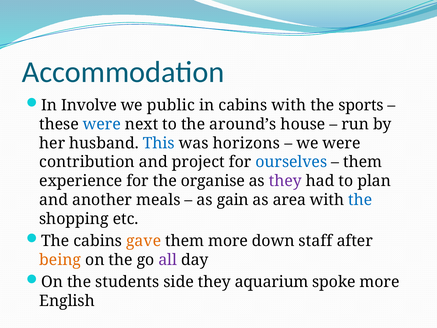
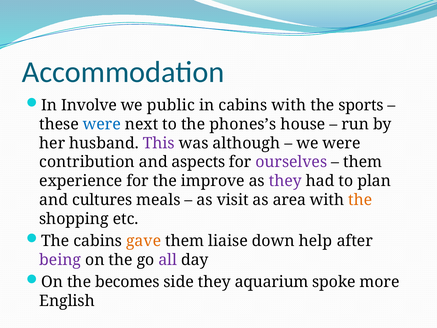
around’s: around’s -> phones’s (243, 124)
This colour: blue -> purple (159, 143)
horizons: horizons -> although (246, 143)
project: project -> aspects (198, 162)
ourselves colour: blue -> purple (291, 162)
organise: organise -> improve (213, 181)
another: another -> cultures (102, 200)
gain: gain -> visit (233, 200)
the colour: blue -> orange (360, 200)
them more: more -> liaise (228, 241)
staff: staff -> help (316, 241)
being colour: orange -> purple (60, 260)
students: students -> becomes (127, 282)
